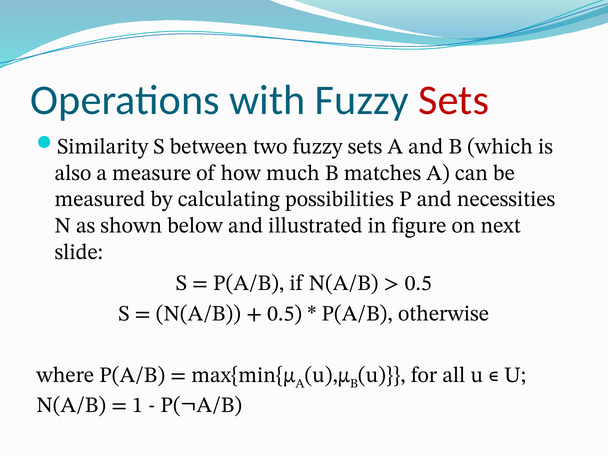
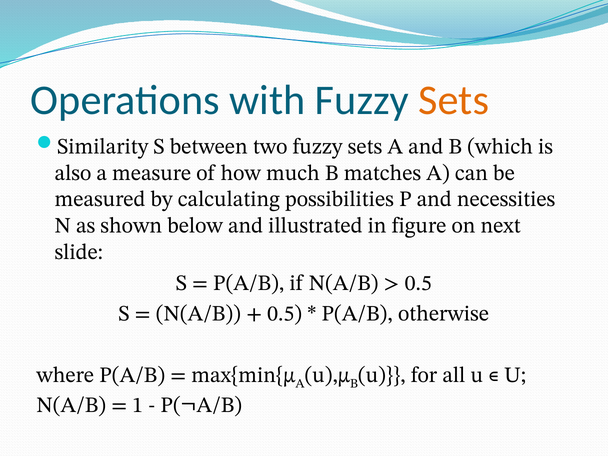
Sets colour: red -> orange (454, 100)
